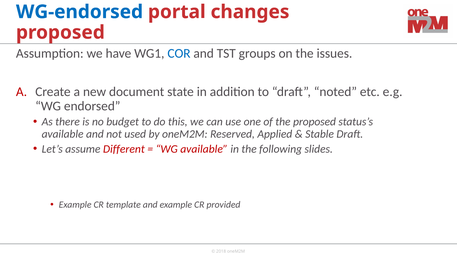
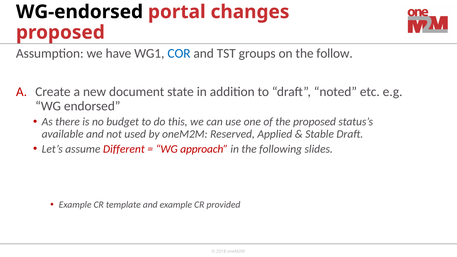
WG-endorsed colour: blue -> black (80, 12)
issues: issues -> follow (335, 54)
WG available: available -> approach (204, 149)
